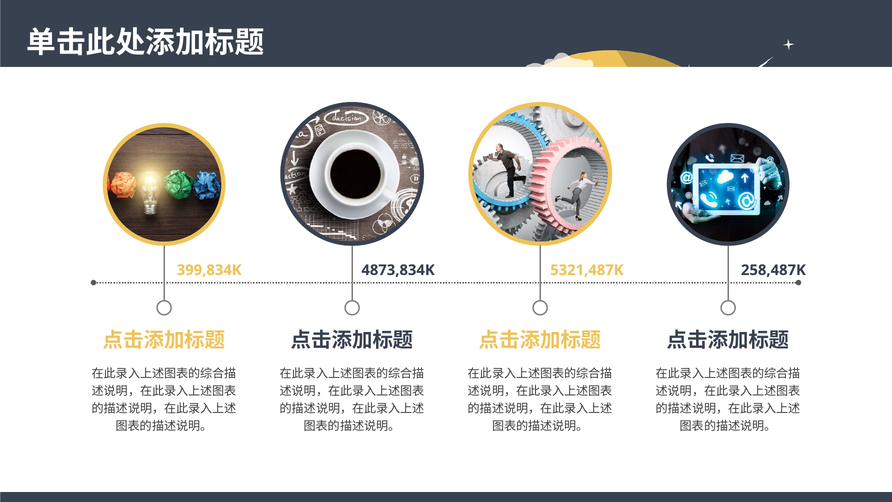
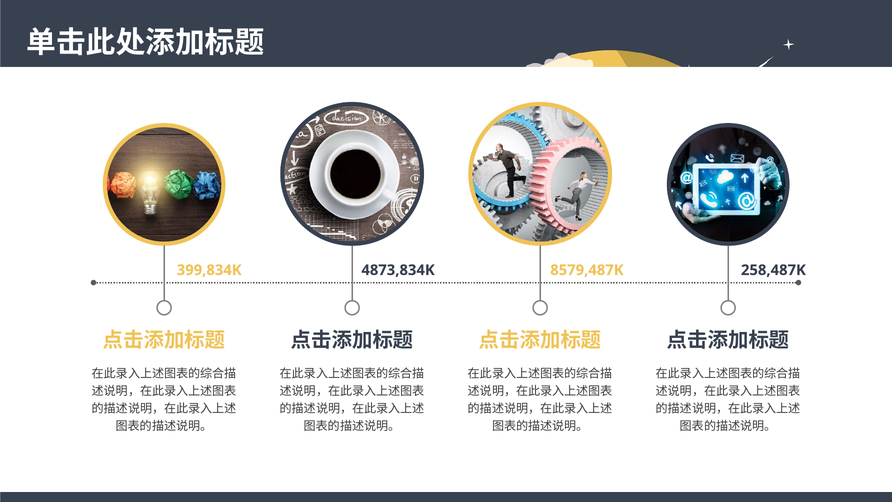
5321,487K: 5321,487K -> 8579,487K (587, 270)
